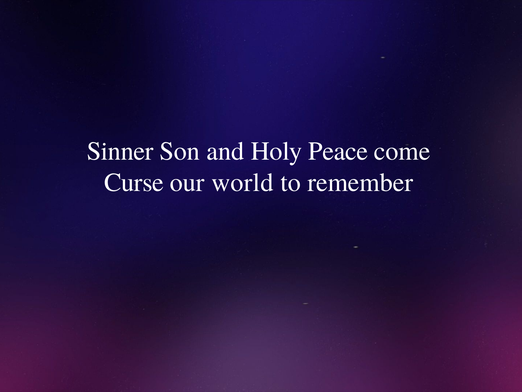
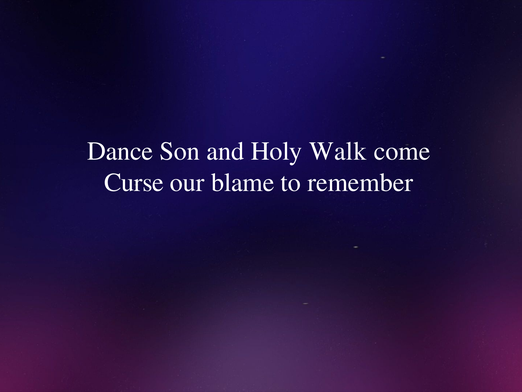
Sinner: Sinner -> Dance (120, 151)
Peace: Peace -> Walk (338, 151)
world: world -> blame (243, 182)
